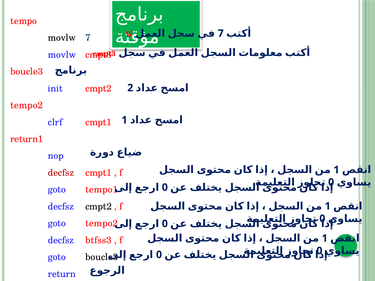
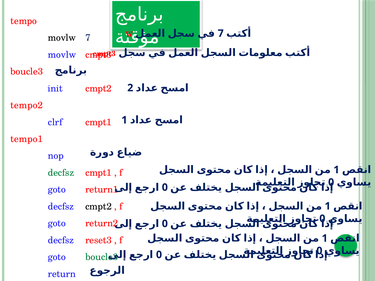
return1: return1 -> tempo1 (27, 139)
decfsz colour: red -> green (61, 173)
tempo1: tempo1 -> return1 (102, 190)
goto tempo2: tempo2 -> return2 (102, 224)
btfss3: btfss3 -> reset3 (99, 240)
boucle3 colour: black -> green (102, 257)
